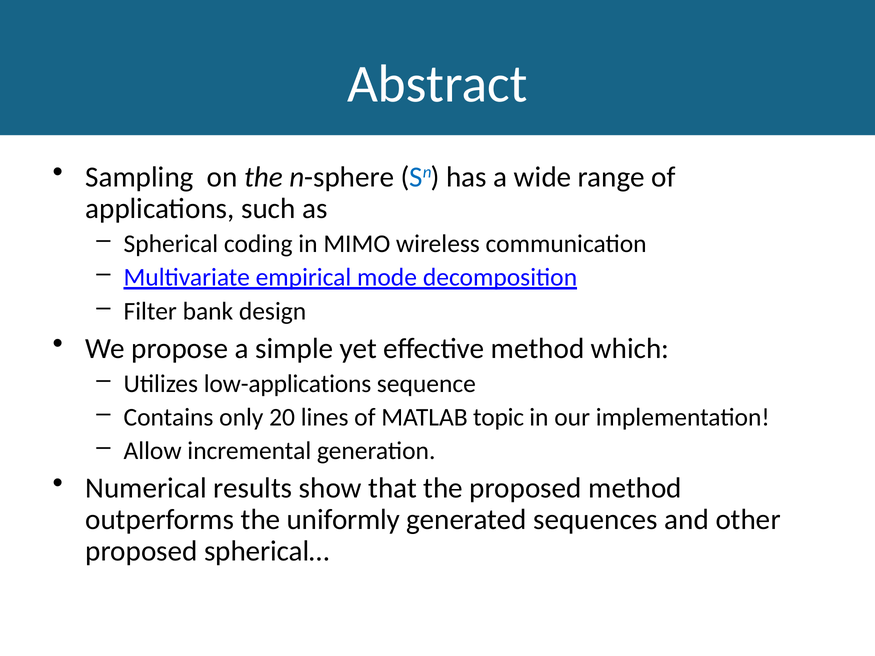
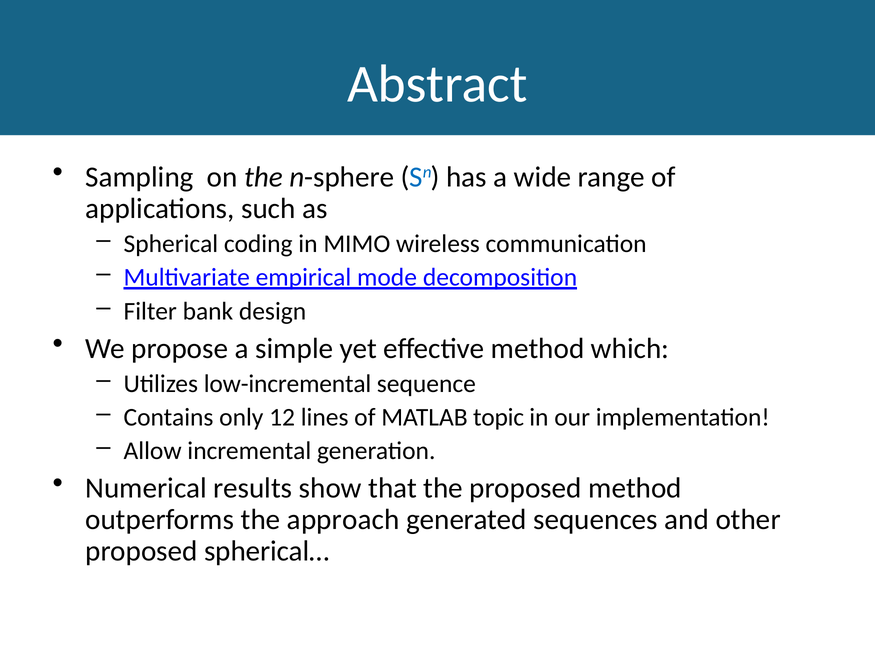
low-applications: low-applications -> low-incremental (288, 384)
20: 20 -> 12 (282, 417)
uniformly: uniformly -> approach (343, 520)
